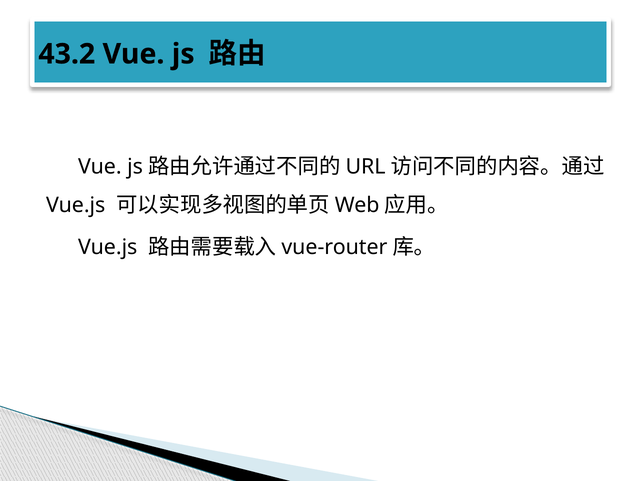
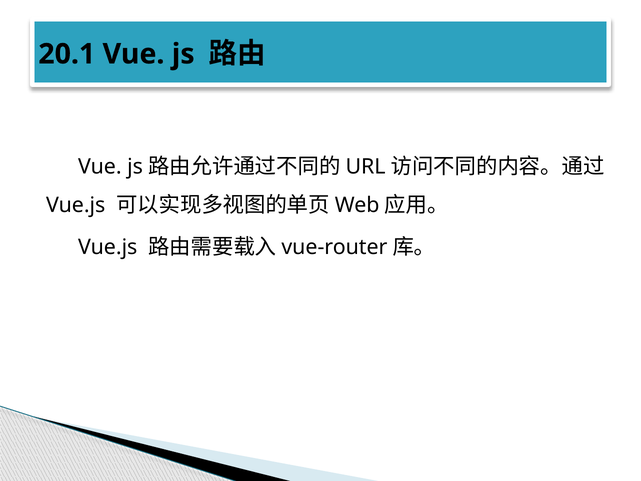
43.2: 43.2 -> 20.1 (67, 54)
